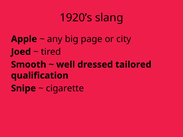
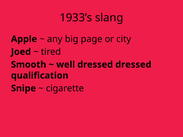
1920’s: 1920’s -> 1933’s (76, 18)
dressed tailored: tailored -> dressed (133, 65)
